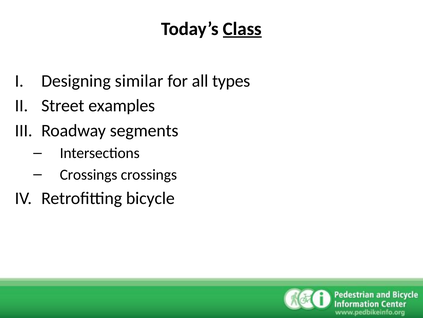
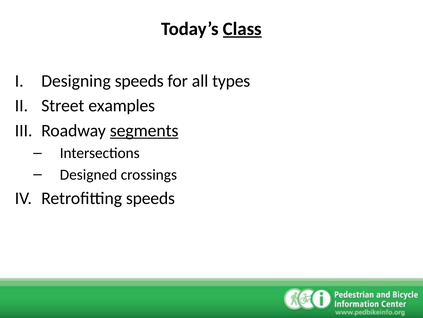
Designing similar: similar -> speeds (139, 81)
segments underline: none -> present (144, 130)
Crossings: Crossings -> Designed (89, 174)
Retrofitting bicycle: bicycle -> speeds (150, 198)
